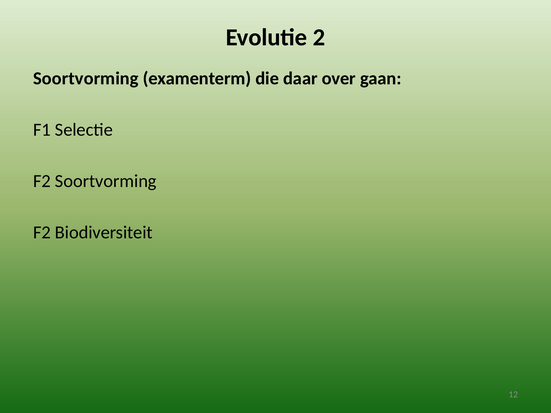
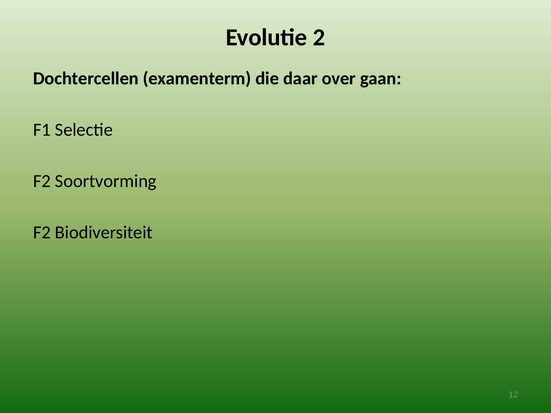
Soortvorming: Soortvorming -> Dochtercellen (86, 78)
